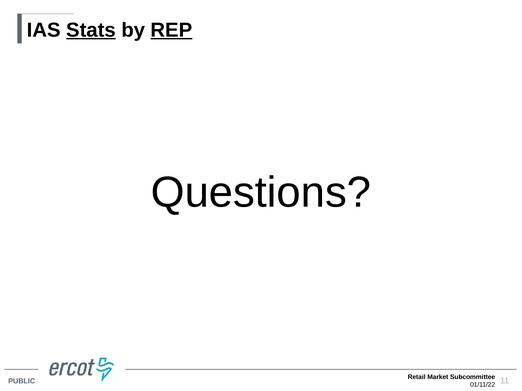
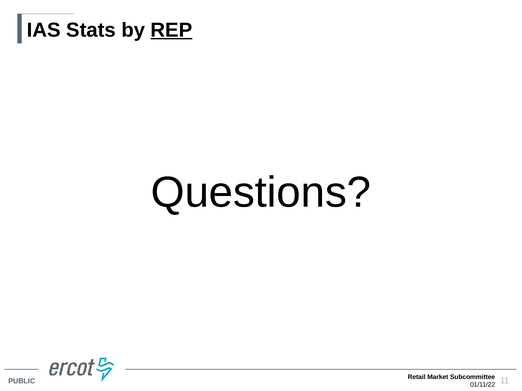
Stats underline: present -> none (91, 30)
